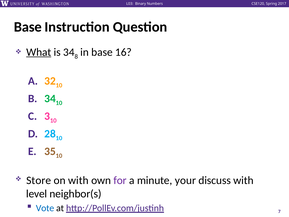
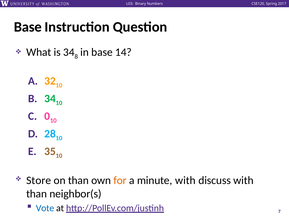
What underline: present -> none (39, 52)
16: 16 -> 14 (123, 52)
3: 3 -> 0 (47, 116)
on with: with -> than (78, 180)
for colour: purple -> orange (120, 180)
minute your: your -> with (185, 180)
level: level -> than (37, 194)
